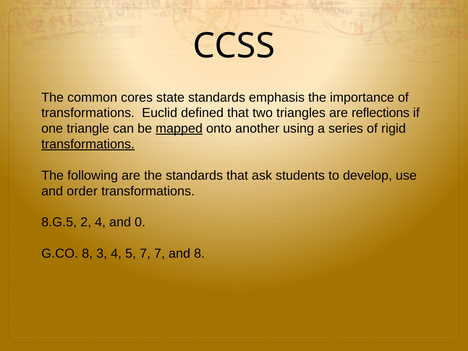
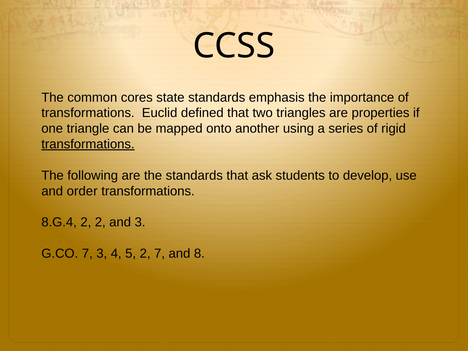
reflections: reflections -> properties (381, 113)
mapped underline: present -> none (179, 129)
8.G.5: 8.G.5 -> 8.G.4 (59, 222)
2 4: 4 -> 2 (100, 222)
and 0: 0 -> 3 (140, 222)
G.CO 8: 8 -> 7 (87, 253)
5 7: 7 -> 2 (145, 253)
